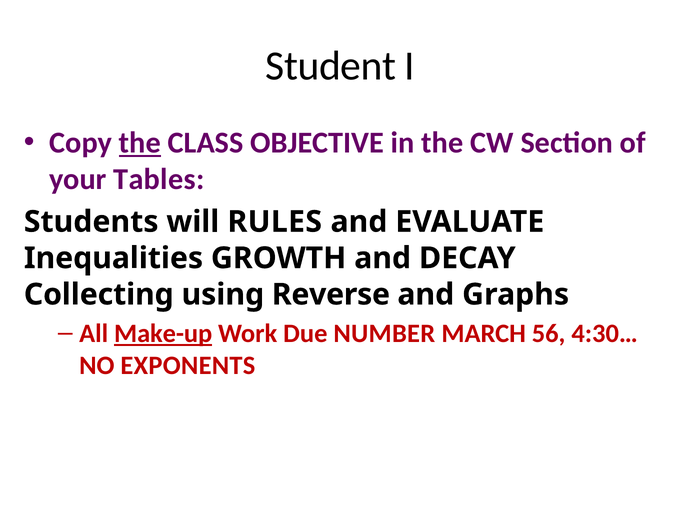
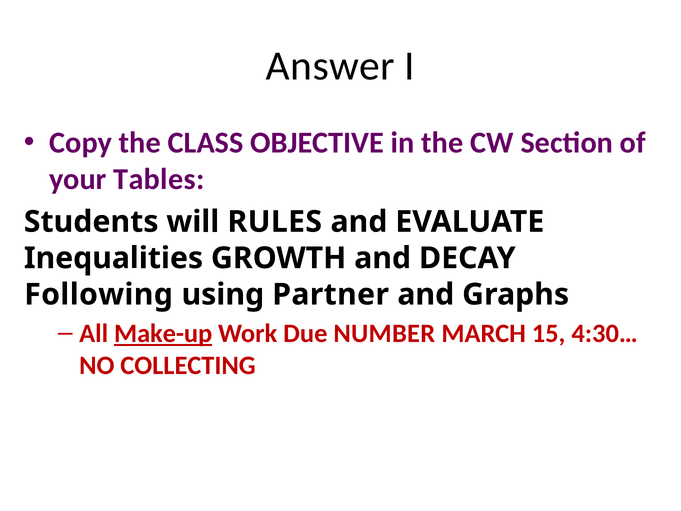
Student: Student -> Answer (330, 66)
the underline: present -> none (140, 143)
Collecting: Collecting -> Following (99, 294)
Reverse: Reverse -> Partner (331, 294)
56: 56 -> 15 (549, 333)
EXPONENTS: EXPONENTS -> COLLECTING (188, 365)
